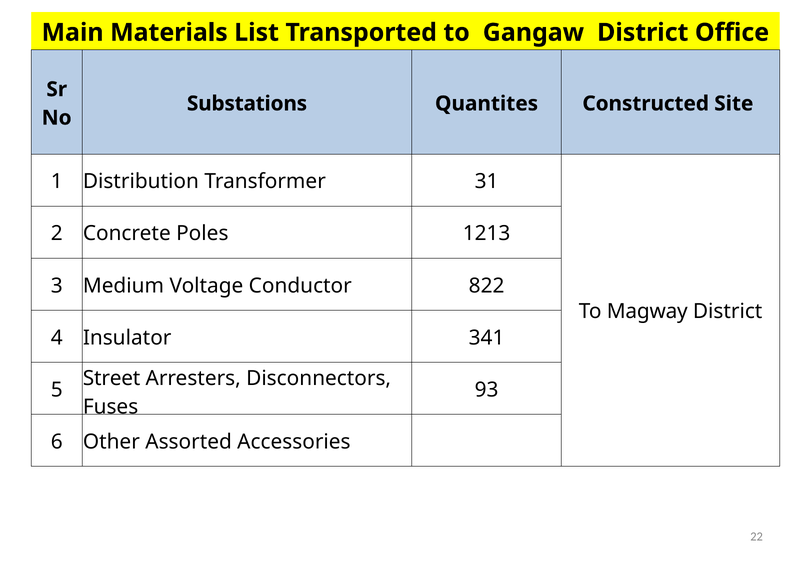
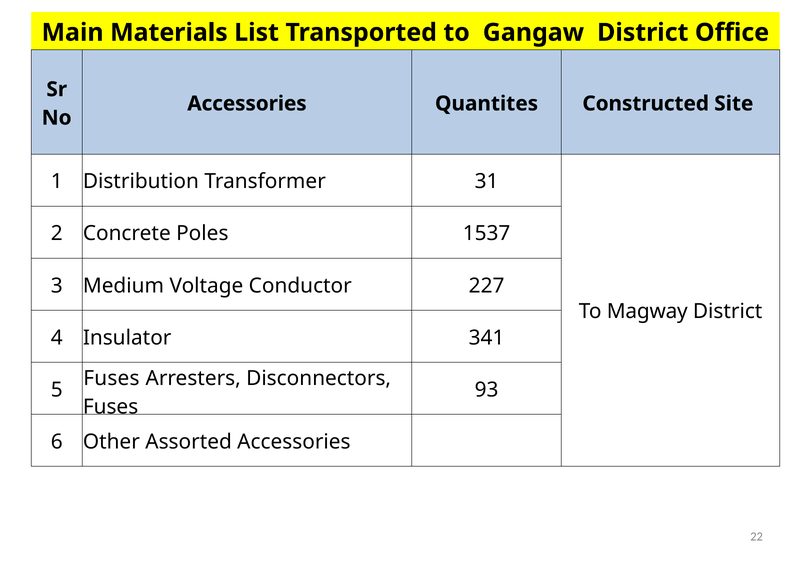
Substations: Substations -> Accessories (247, 103)
1213: 1213 -> 1537 (487, 233)
822: 822 -> 227 (487, 285)
Street: Street -> Fuses (111, 378)
